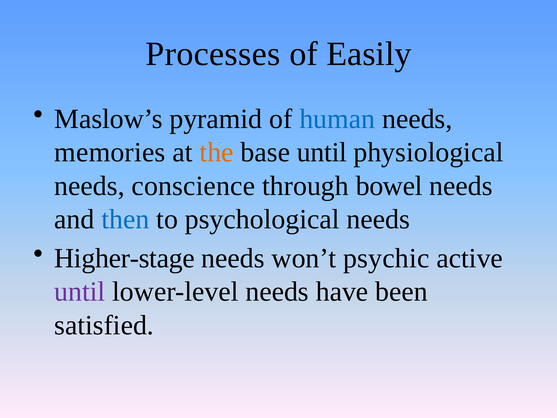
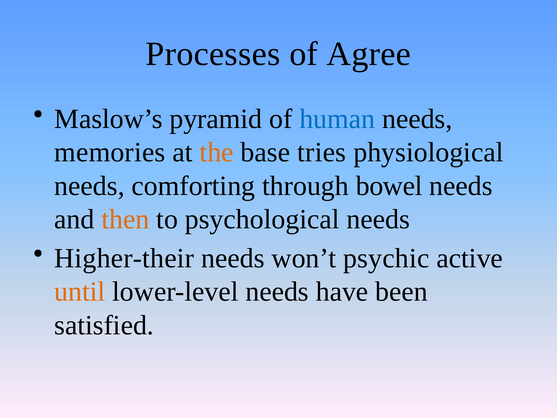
Easily: Easily -> Agree (369, 54)
base until: until -> tries (322, 152)
conscience: conscience -> comforting (193, 186)
then colour: blue -> orange (125, 219)
Higher-stage: Higher-stage -> Higher-their (124, 258)
until colour: purple -> orange (80, 292)
